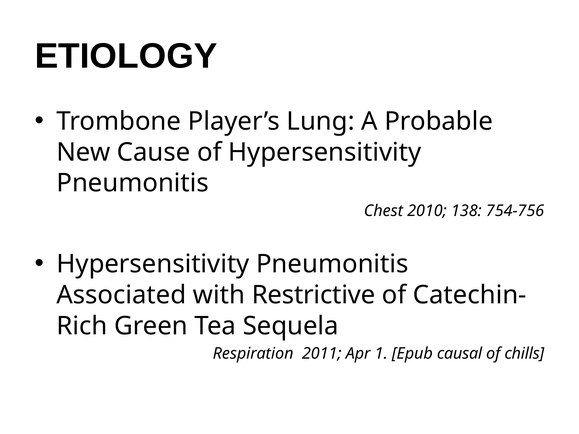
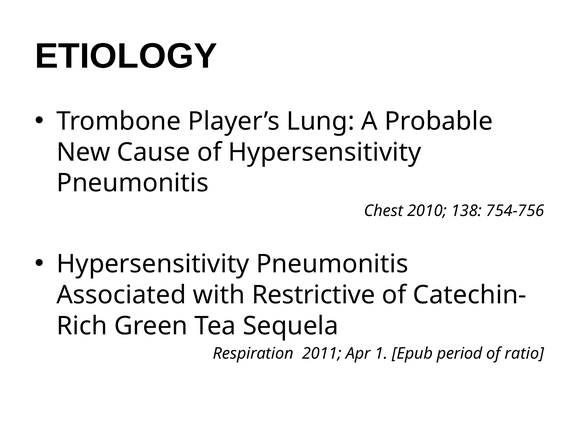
causal: causal -> period (460, 354)
chills: chills -> ratio (524, 354)
